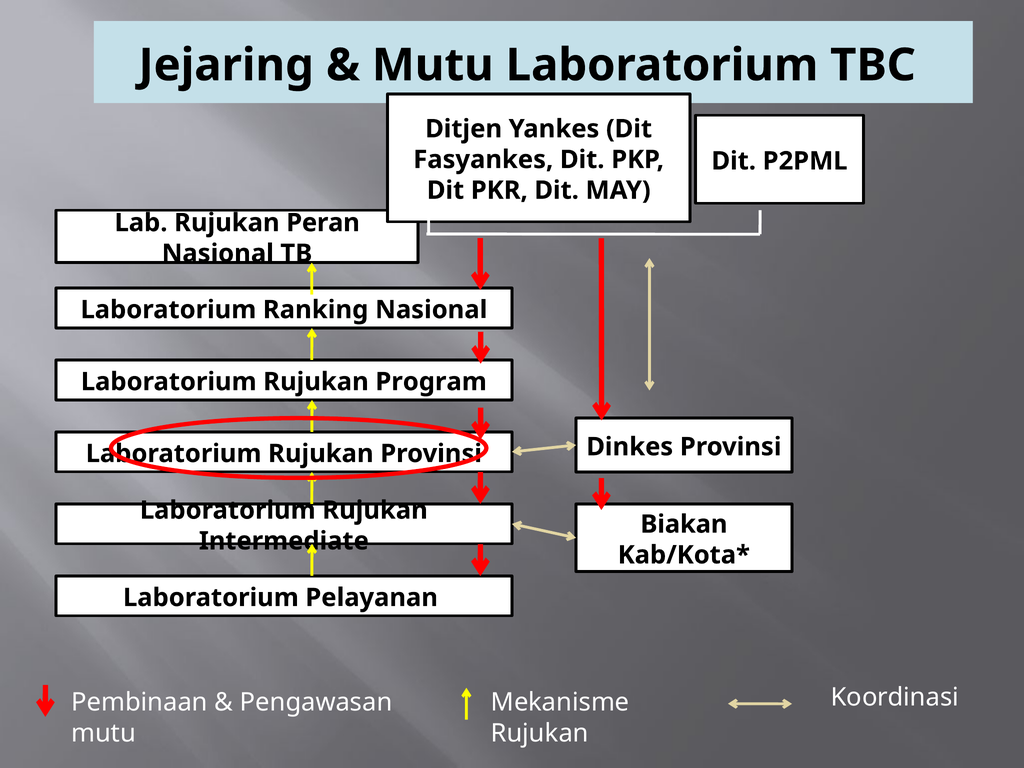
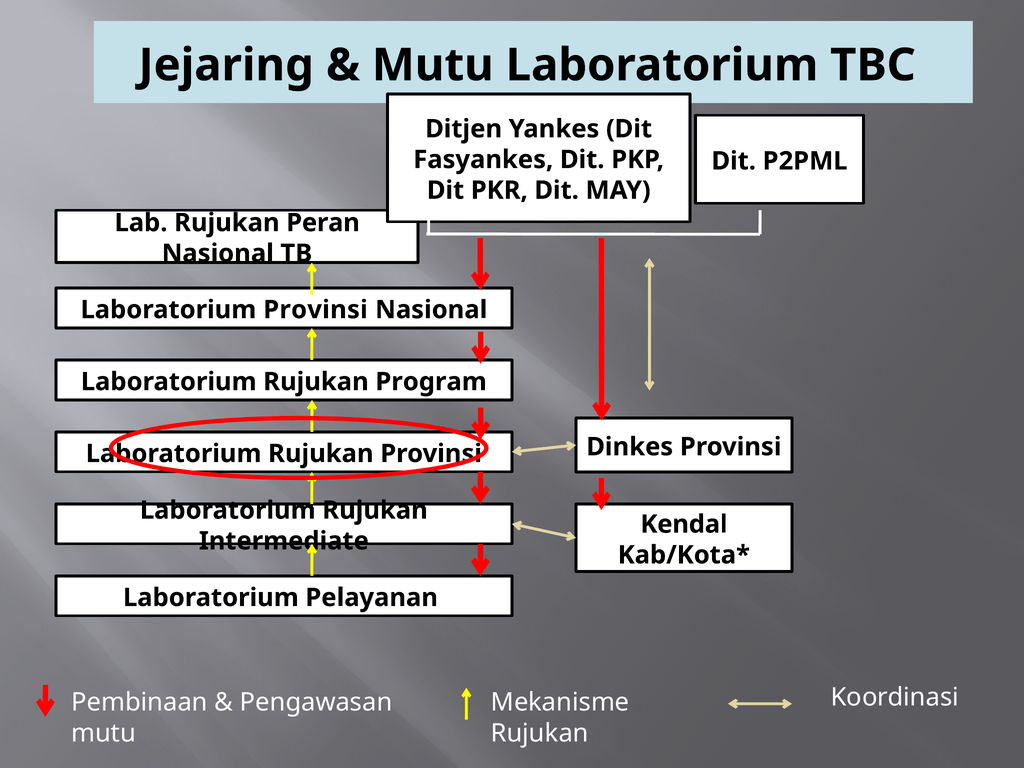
Laboratorium Ranking: Ranking -> Provinsi (315, 310)
Biakan: Biakan -> Kendal (684, 524)
